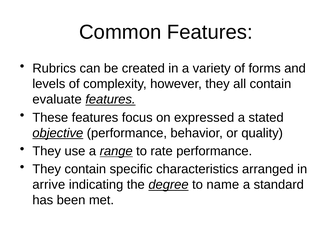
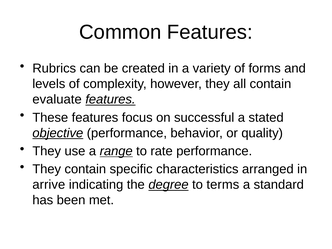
expressed: expressed -> successful (204, 118)
name: name -> terms (223, 185)
